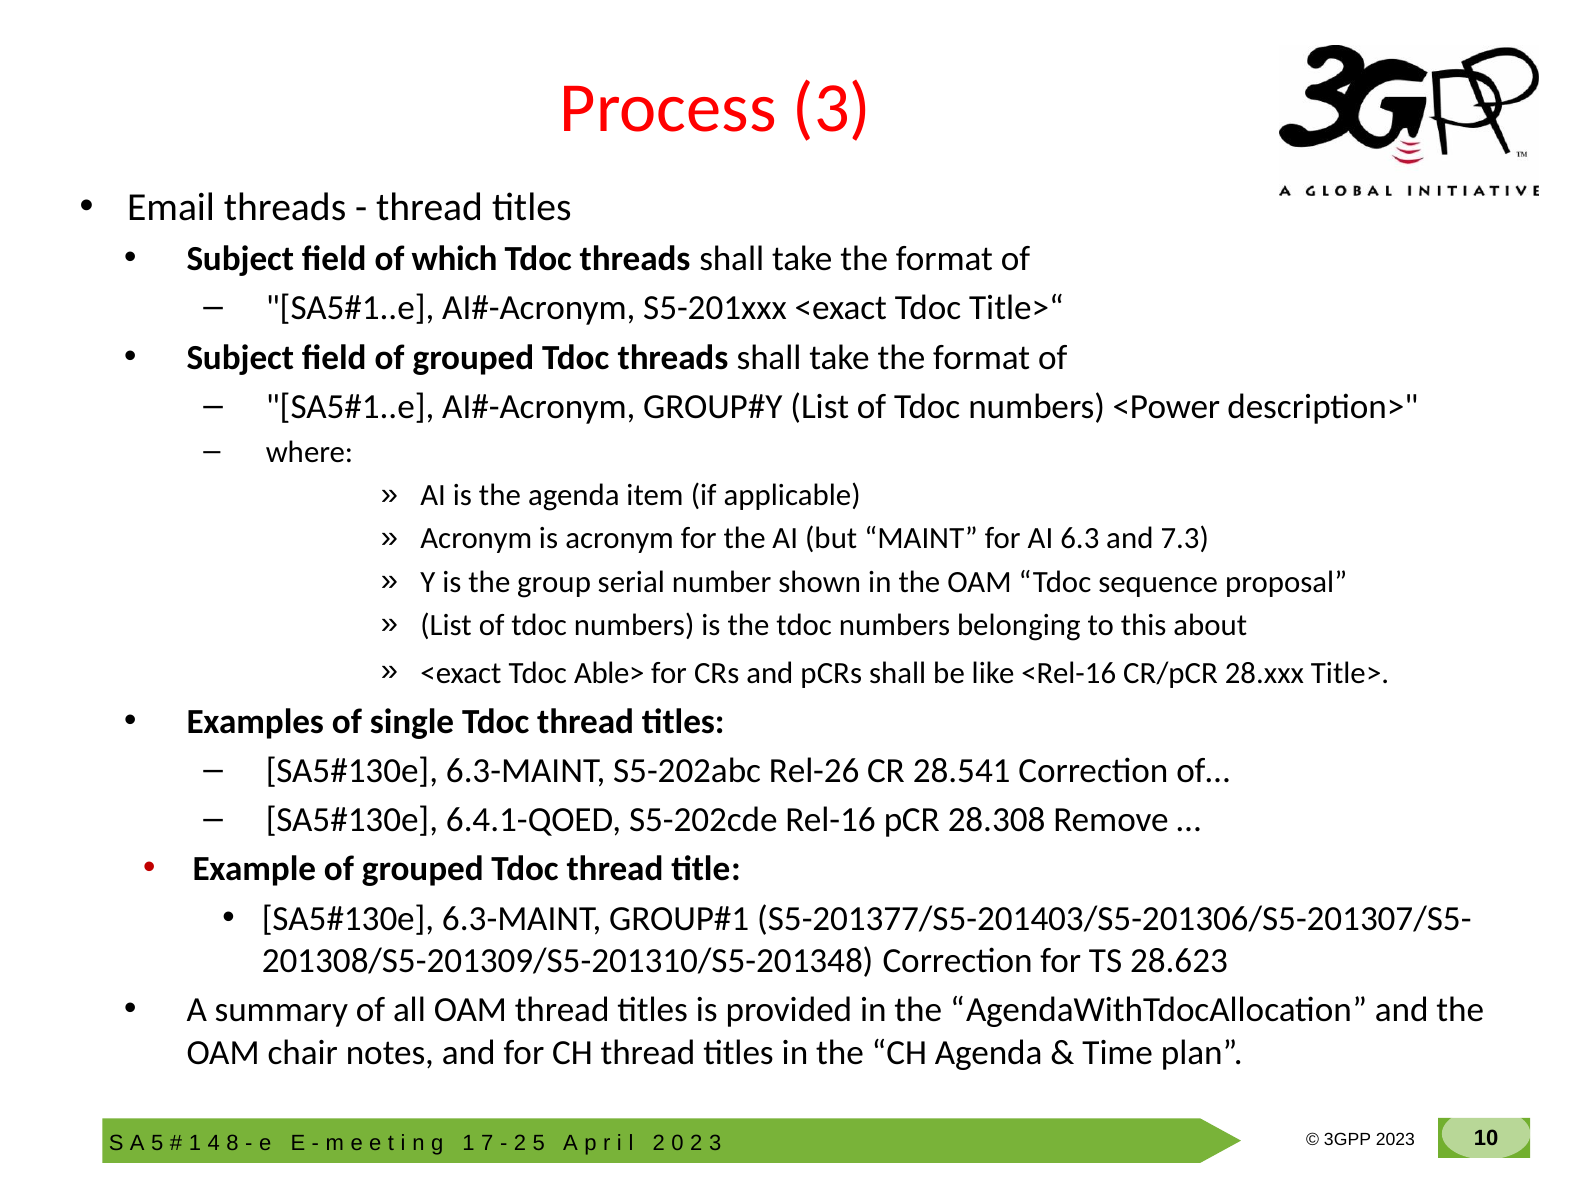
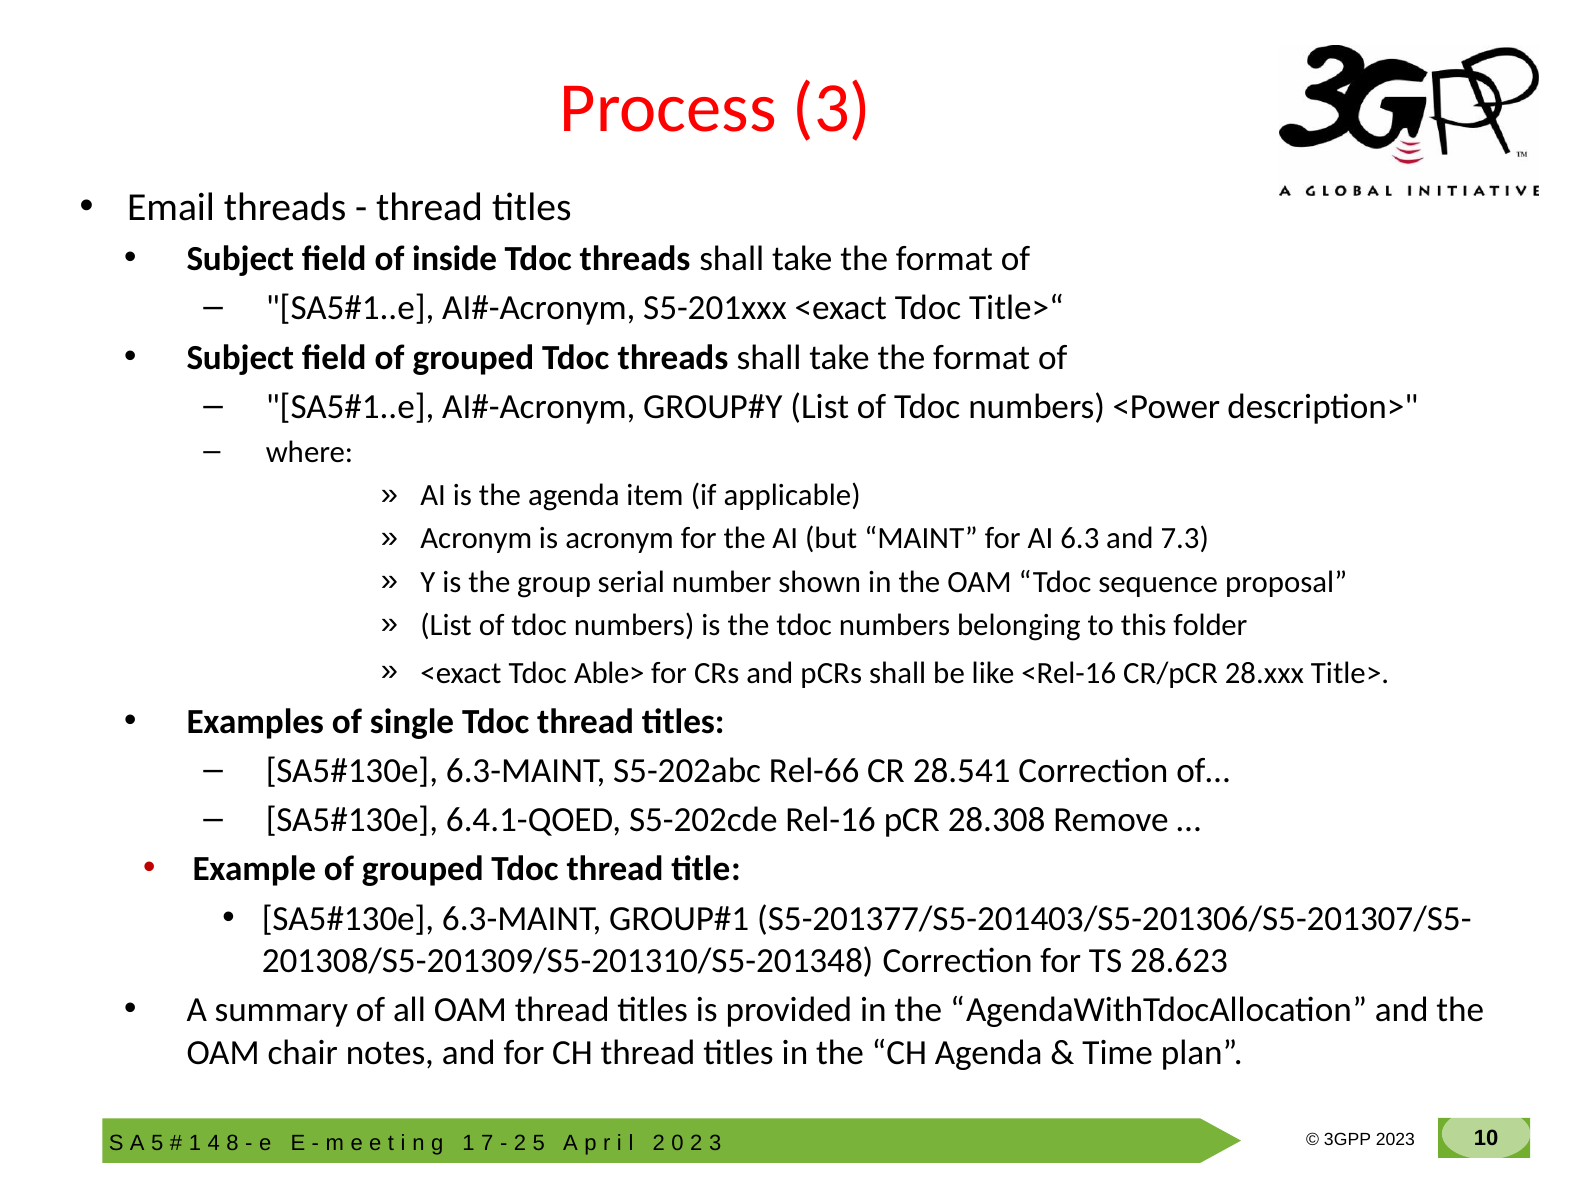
which: which -> inside (455, 259)
about: about -> folder (1210, 625)
Rel-26: Rel-26 -> Rel-66 (814, 771)
